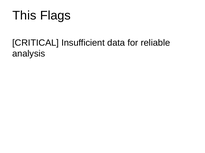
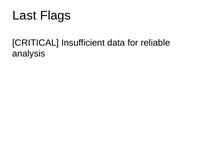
This: This -> Last (24, 16)
